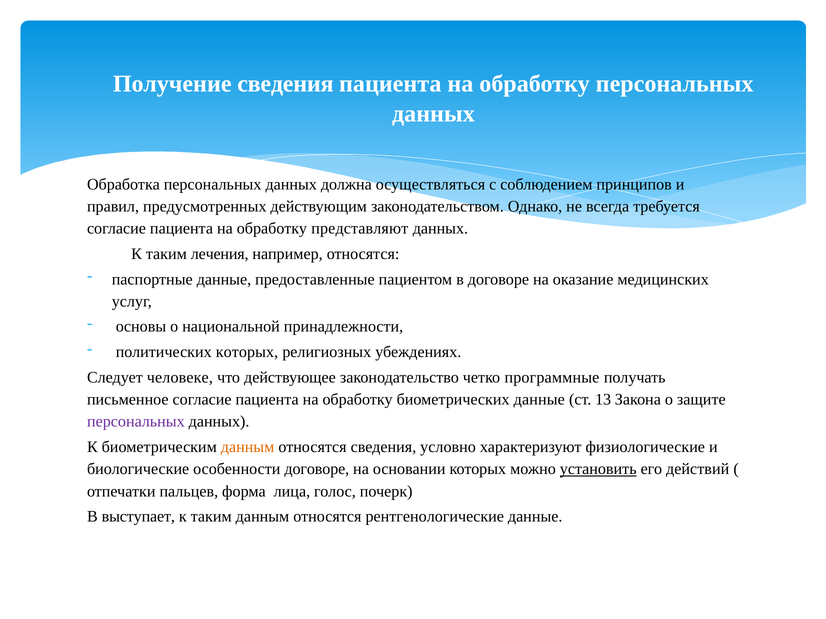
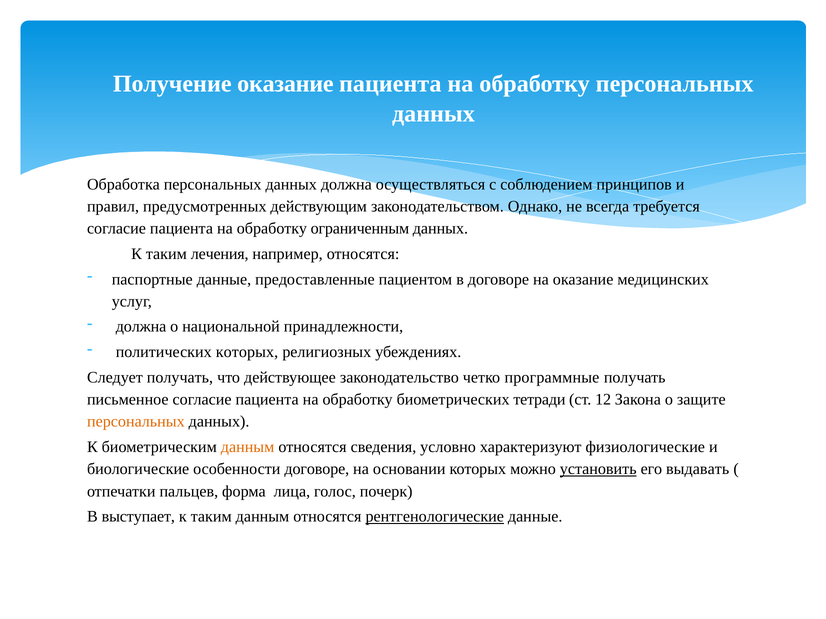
Получение сведения: сведения -> оказание (285, 84)
представляют: представляют -> ограниченным (360, 229)
основы: основы -> должна (141, 327)
Следует человеке: человеке -> получать (180, 378)
биометрических данные: данные -> тетради (539, 400)
13: 13 -> 12 (603, 400)
персональных colour: purple -> orange (136, 422)
действий: действий -> выдавать (698, 469)
рентгенологические underline: none -> present (435, 517)
